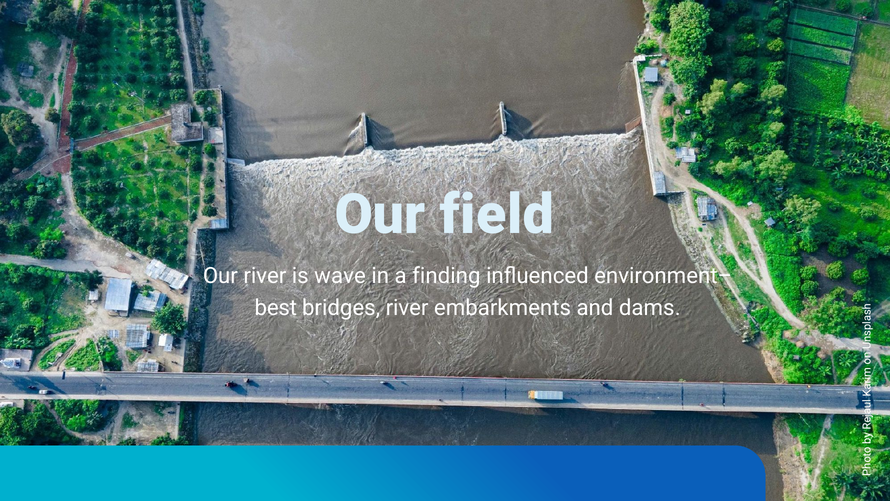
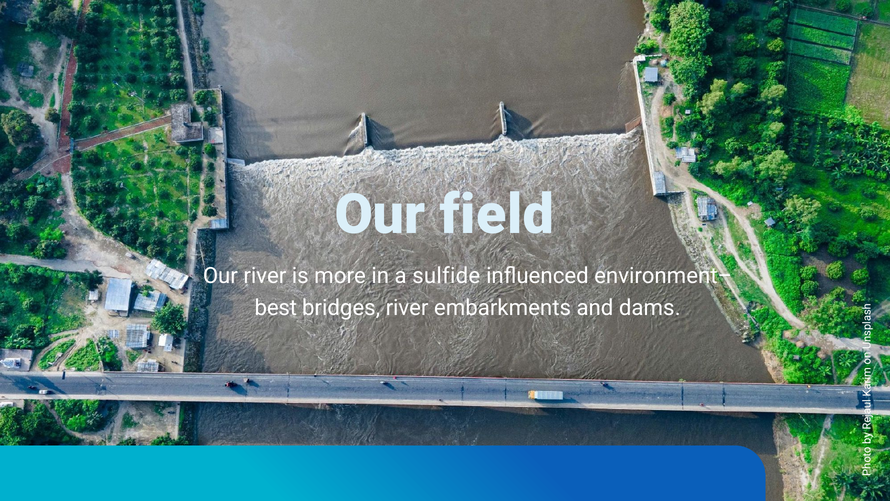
wave: wave -> more (340, 276)
finding: finding -> sulfide (446, 276)
